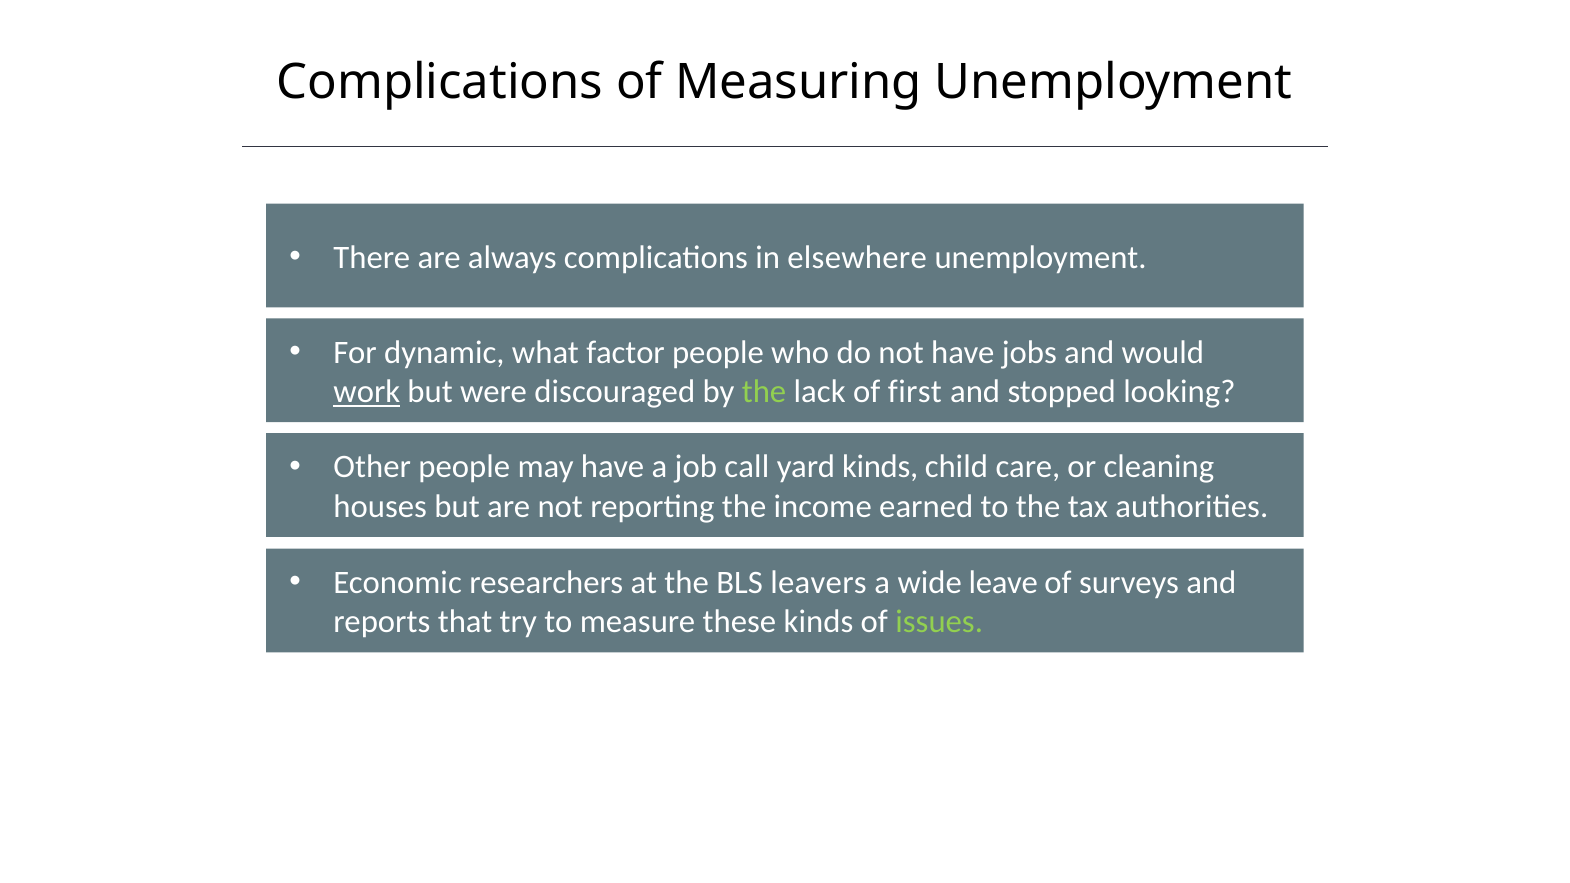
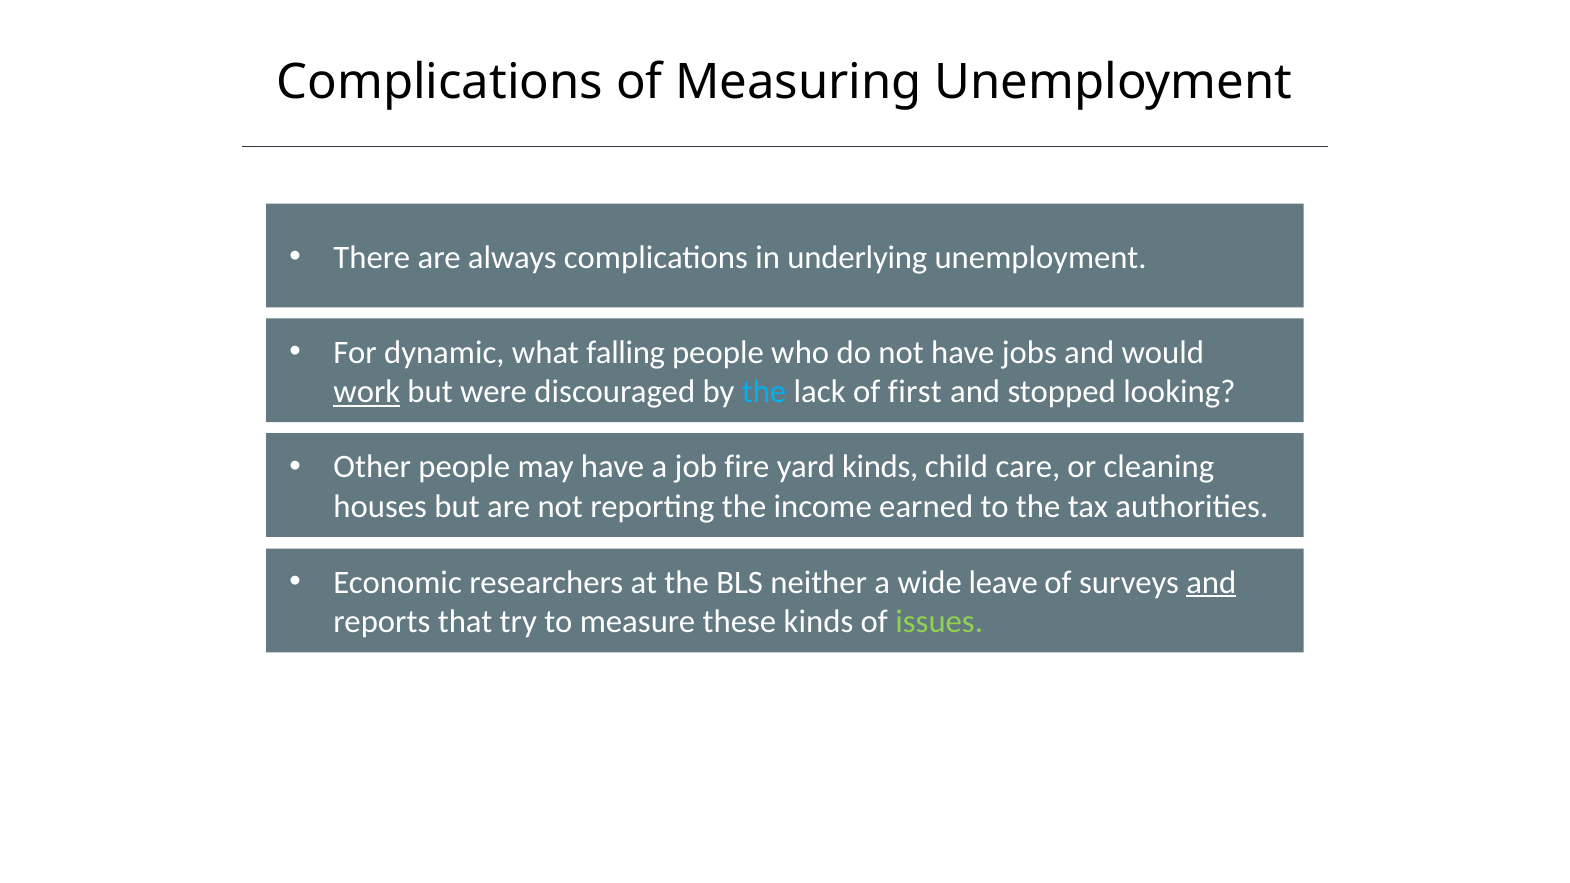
elsewhere: elsewhere -> underlying (857, 257)
factor: factor -> falling (626, 352)
the colour: light green -> light blue (764, 392)
call: call -> fire (747, 467)
leavers: leavers -> neither (819, 582)
and underline: none -> present (1211, 582)
